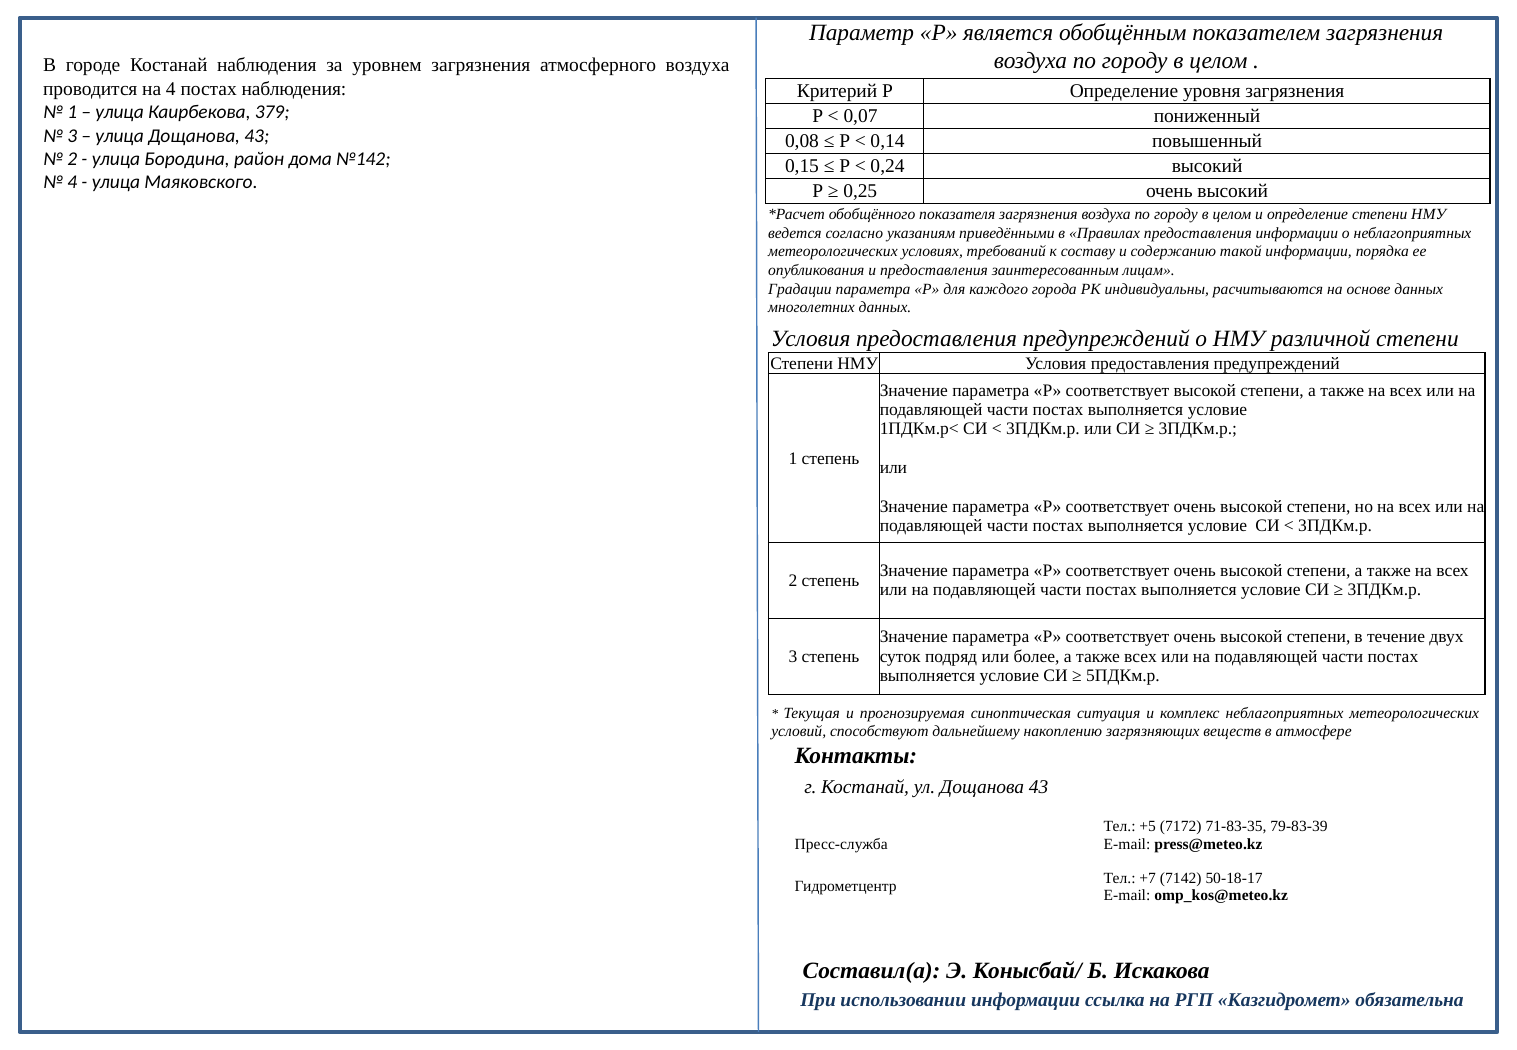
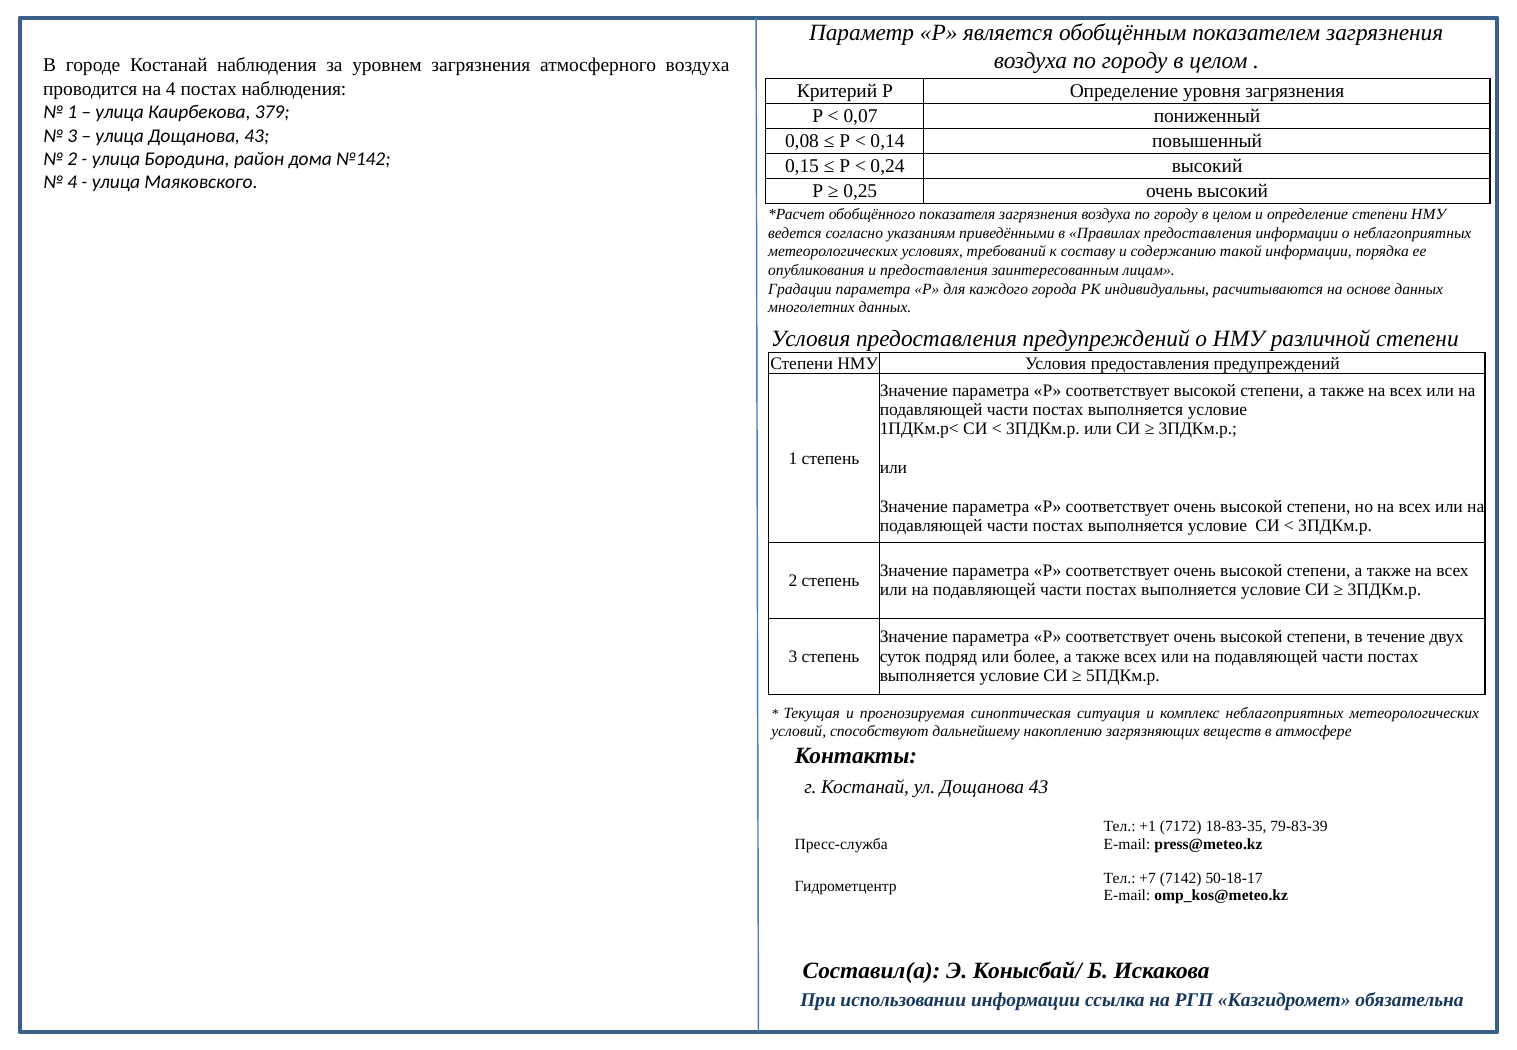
+5: +5 -> +1 (1148, 827)
71-83-35: 71-83-35 -> 18-83-35 (1236, 827)
